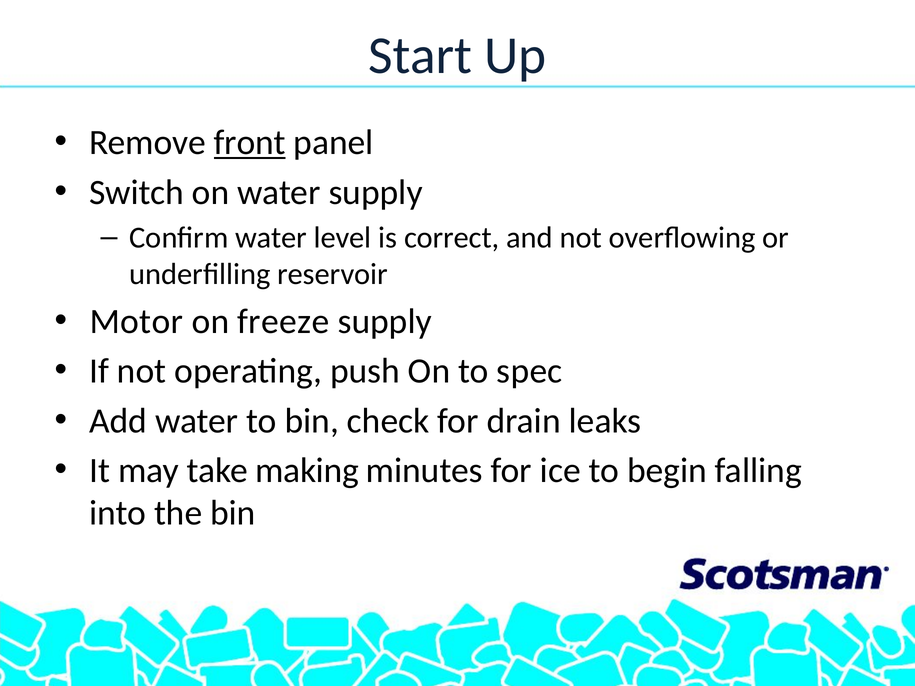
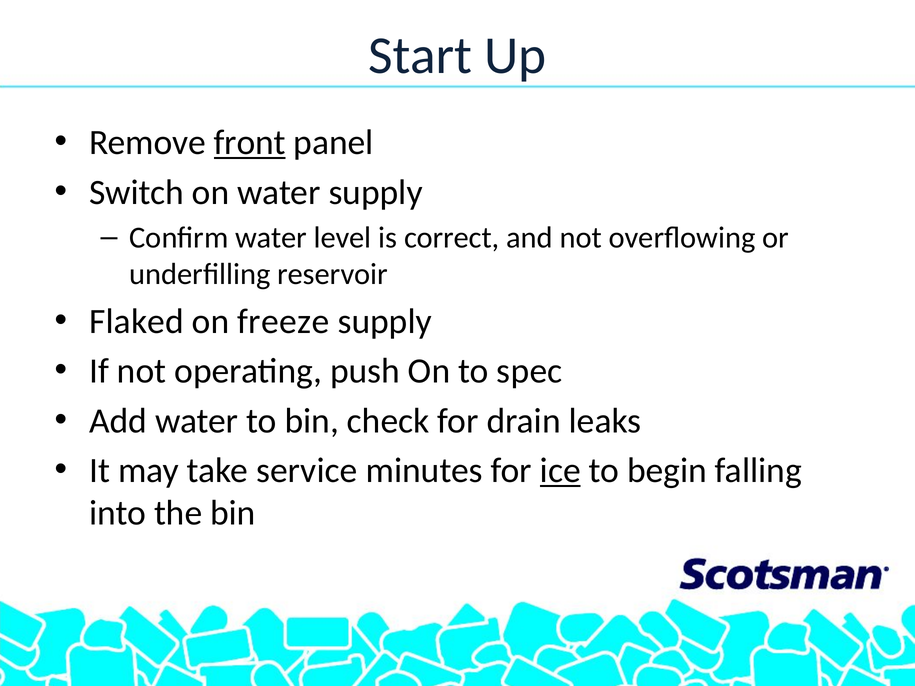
Motor: Motor -> Flaked (137, 322)
making: making -> service (307, 471)
ice underline: none -> present (560, 471)
